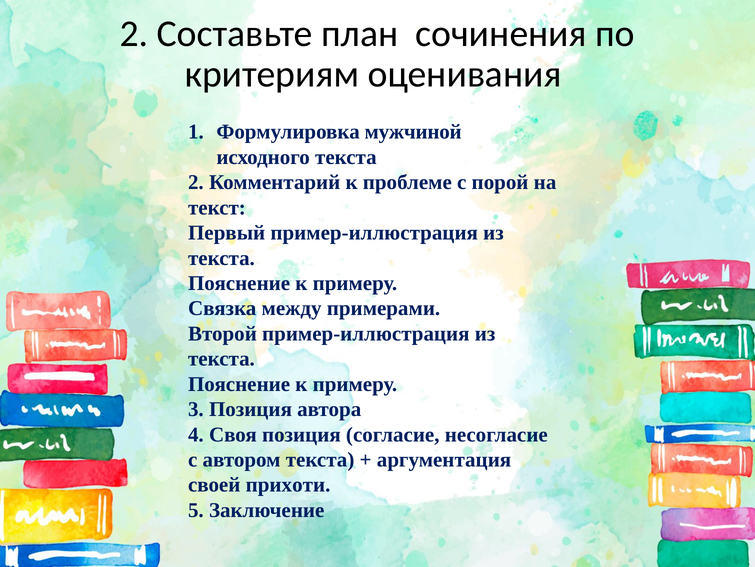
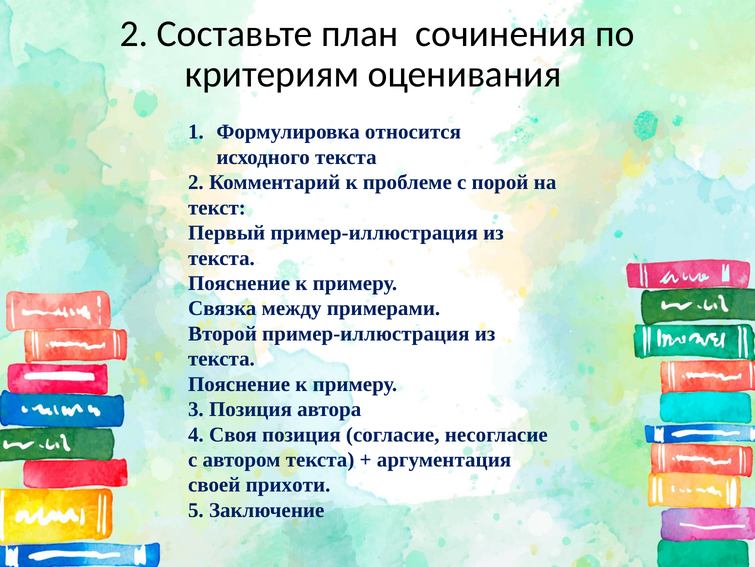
мужчиной: мужчиной -> относится (413, 132)
